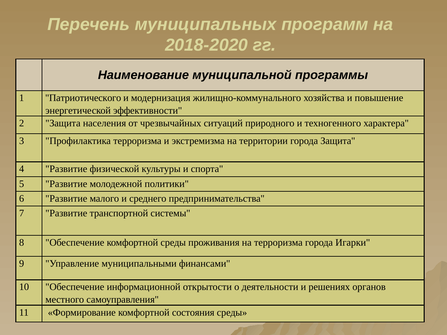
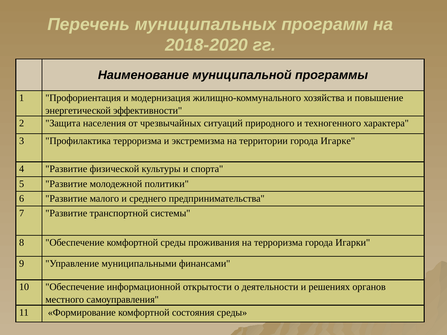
Патриотического: Патриотического -> Профориентация (83, 98)
города Защита: Защита -> Игарке (338, 141)
